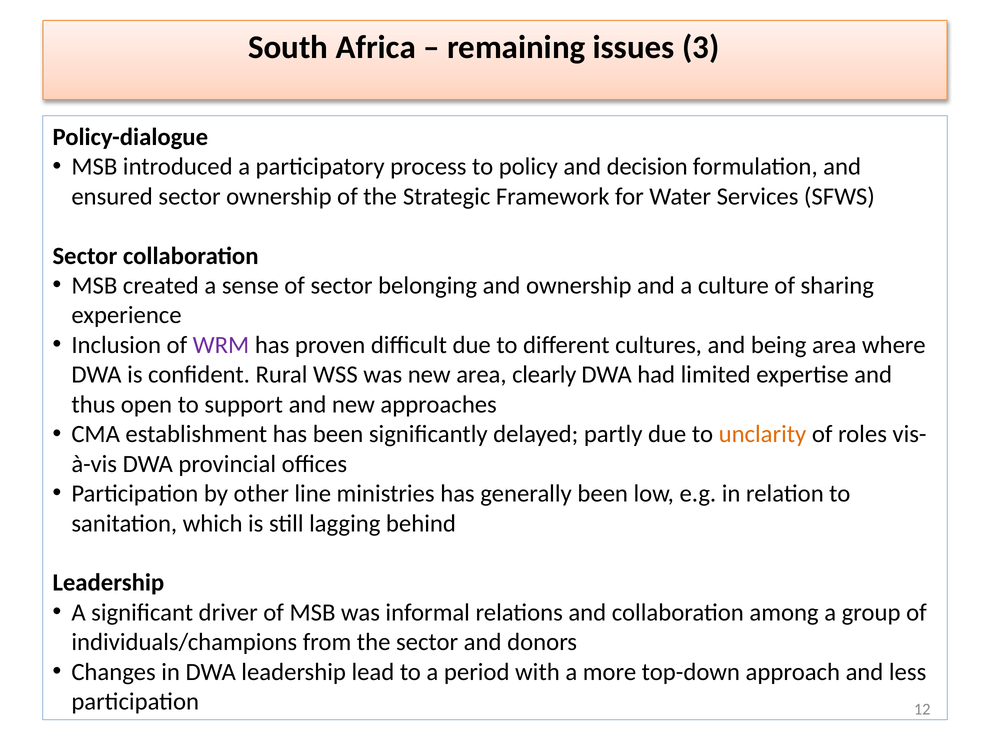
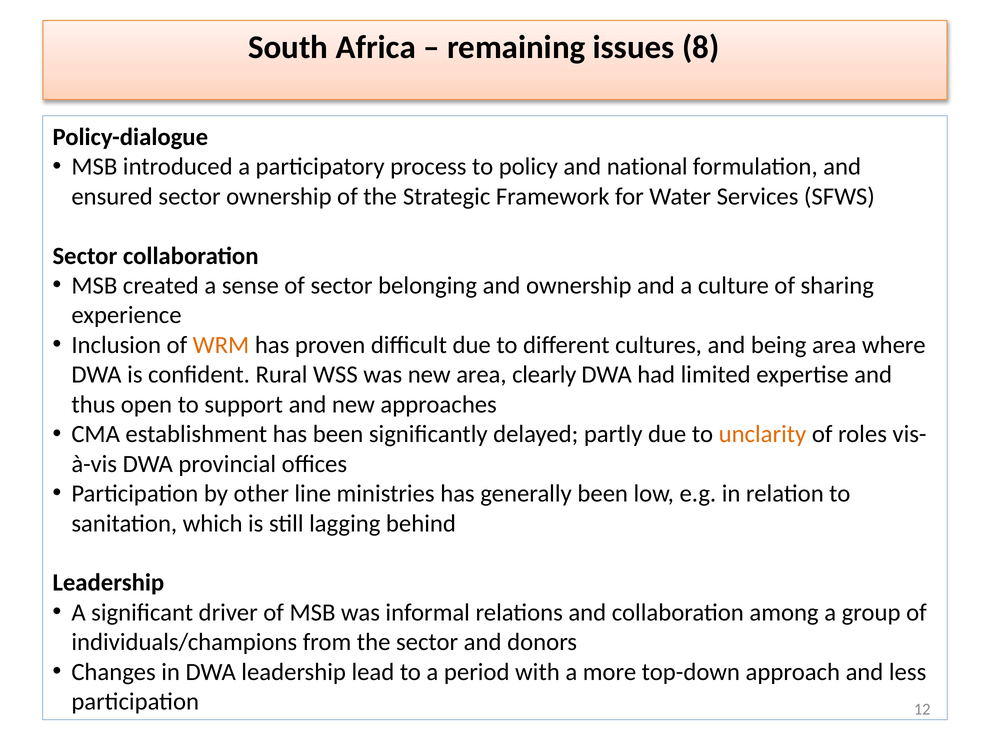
3: 3 -> 8 (701, 47)
decision: decision -> national (647, 167)
WRM colour: purple -> orange (221, 345)
